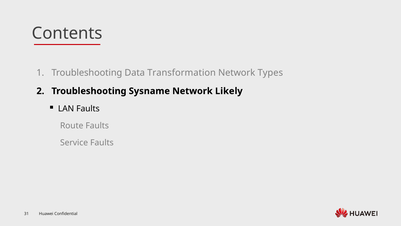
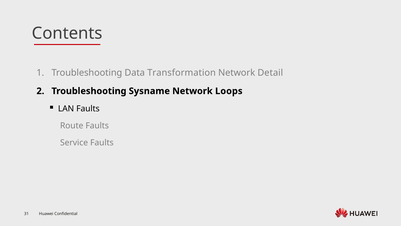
Types: Types -> Detail (270, 73)
Likely: Likely -> Loops (229, 91)
